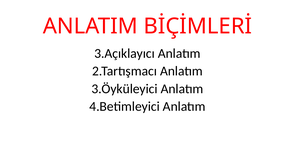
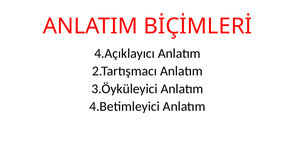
3.Açıklayıcı: 3.Açıklayıcı -> 4.Açıklayıcı (125, 53)
